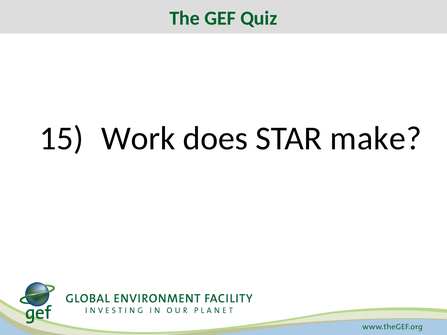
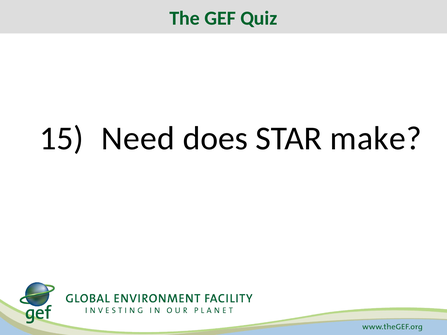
Work: Work -> Need (138, 139)
